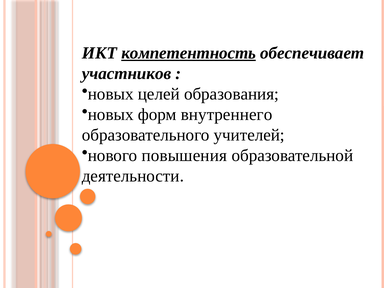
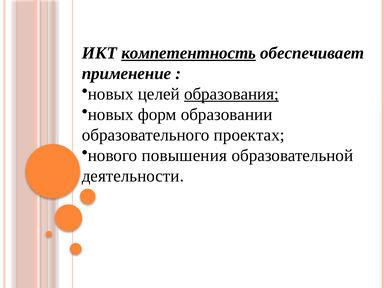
участников: участников -> применение (127, 74)
образования underline: none -> present (231, 94)
внутреннего: внутреннего -> образовании (227, 114)
учителей: учителей -> проектах (249, 135)
